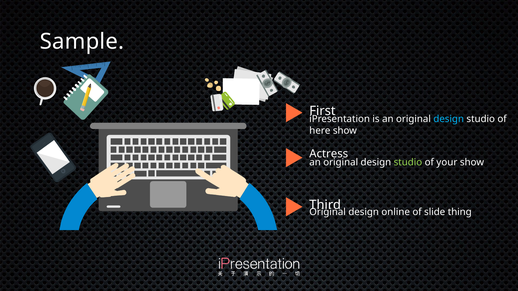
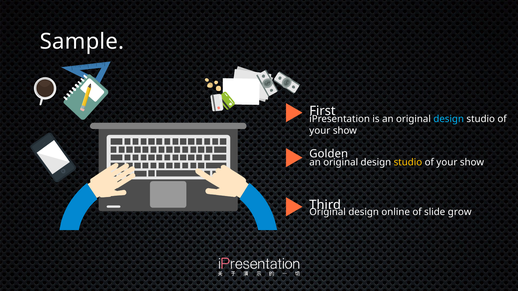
here: here -> your (320, 131)
Actress: Actress -> Golden (329, 154)
studio colour: light green -> yellow (408, 163)
thing: thing -> grow (460, 212)
